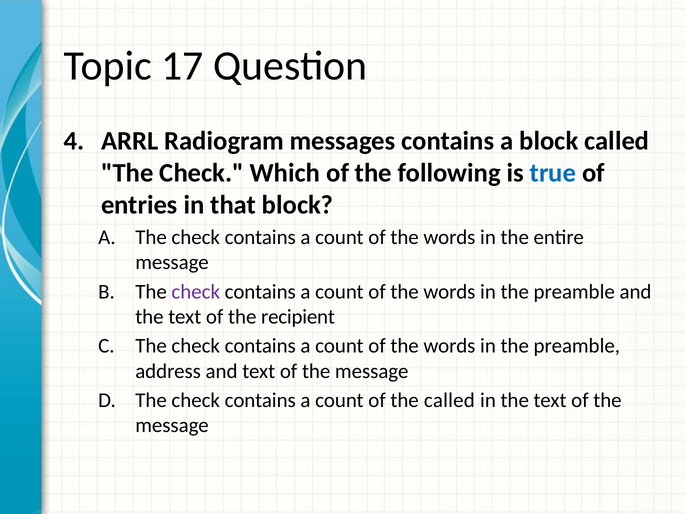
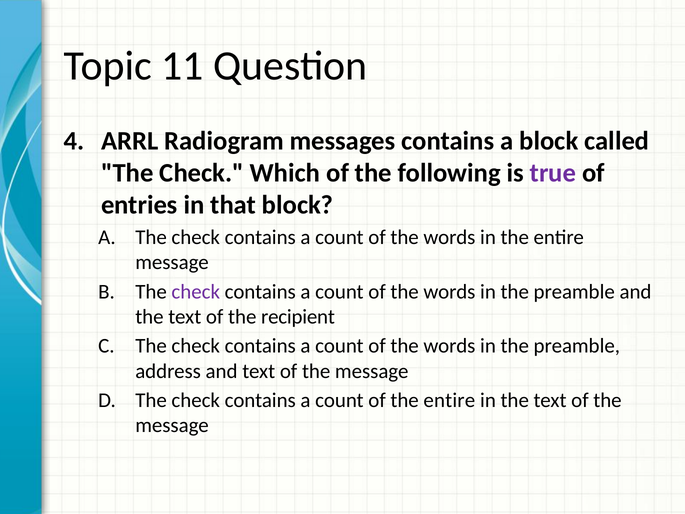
17: 17 -> 11 (182, 66)
true colour: blue -> purple (553, 173)
of the called: called -> entire (449, 400)
